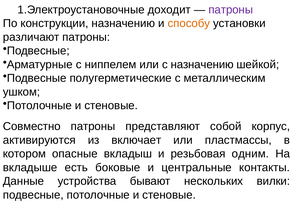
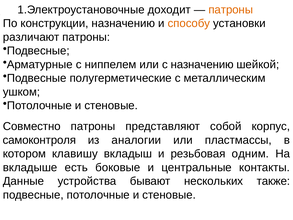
патроны colour: purple -> orange (231, 10)
активируются: активируются -> самоконтроля (39, 140)
включает: включает -> аналогии (136, 140)
опасные: опасные -> клавишу (75, 154)
вилки: вилки -> также (273, 181)
